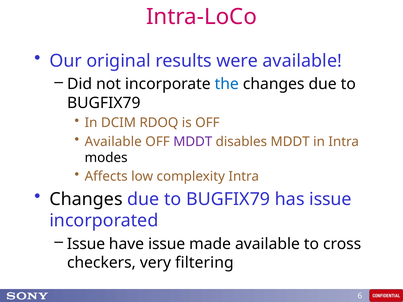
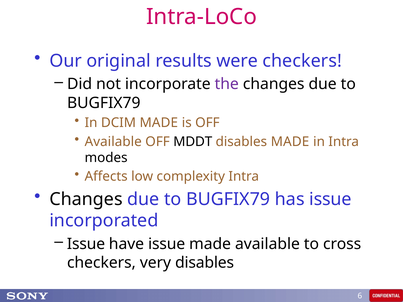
were available: available -> checkers (302, 61)
the colour: blue -> purple (227, 84)
DCIM RDOQ: RDOQ -> MADE (159, 123)
MDDT colour: purple -> black (193, 142)
disables MDDT: MDDT -> MADE (290, 142)
very filtering: filtering -> disables (205, 263)
